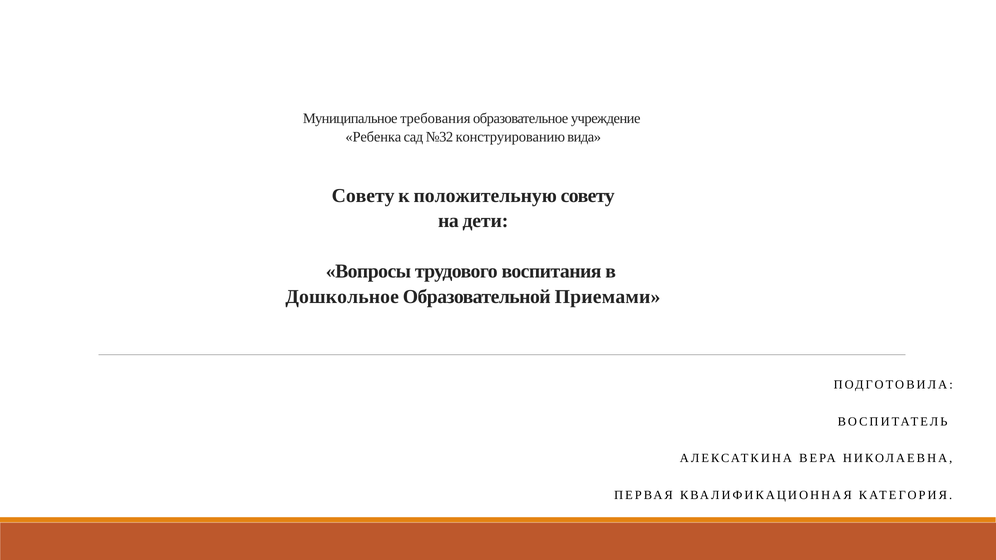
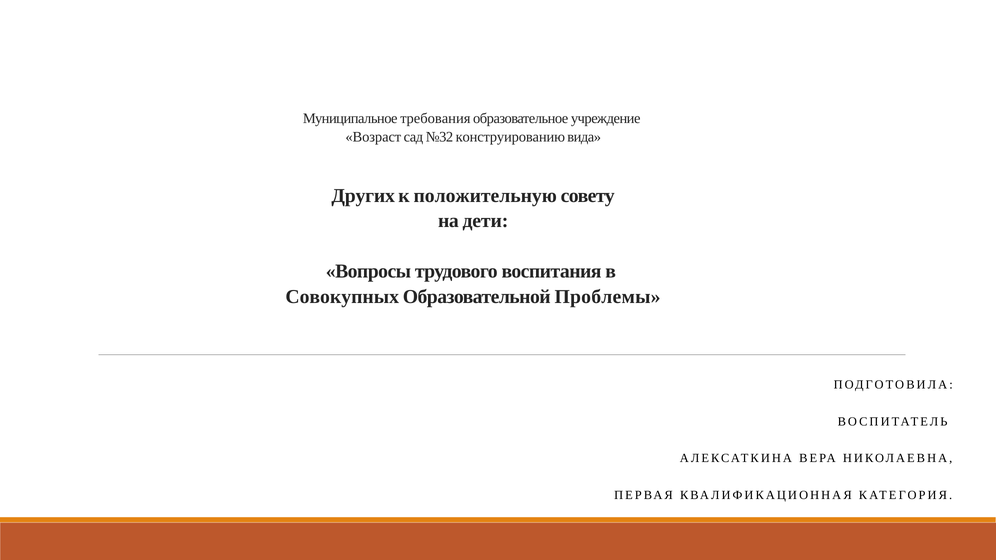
Ребенка: Ребенка -> Возраст (373, 137)
Совету: Совету -> Других (363, 196)
Дошкольное: Дошкольное -> Совокупных (342, 297)
Приемами: Приемами -> Проблемы (608, 297)
